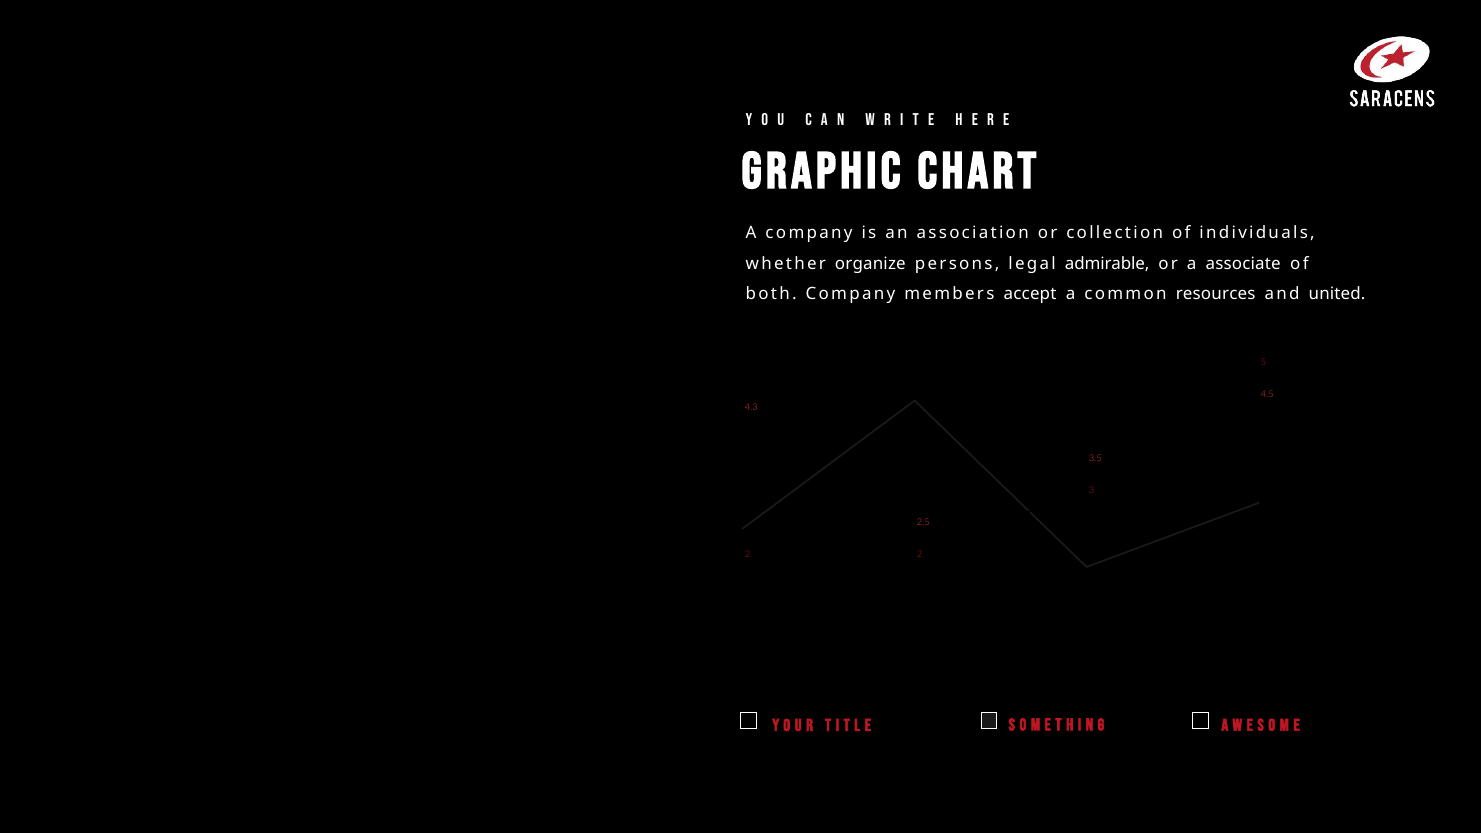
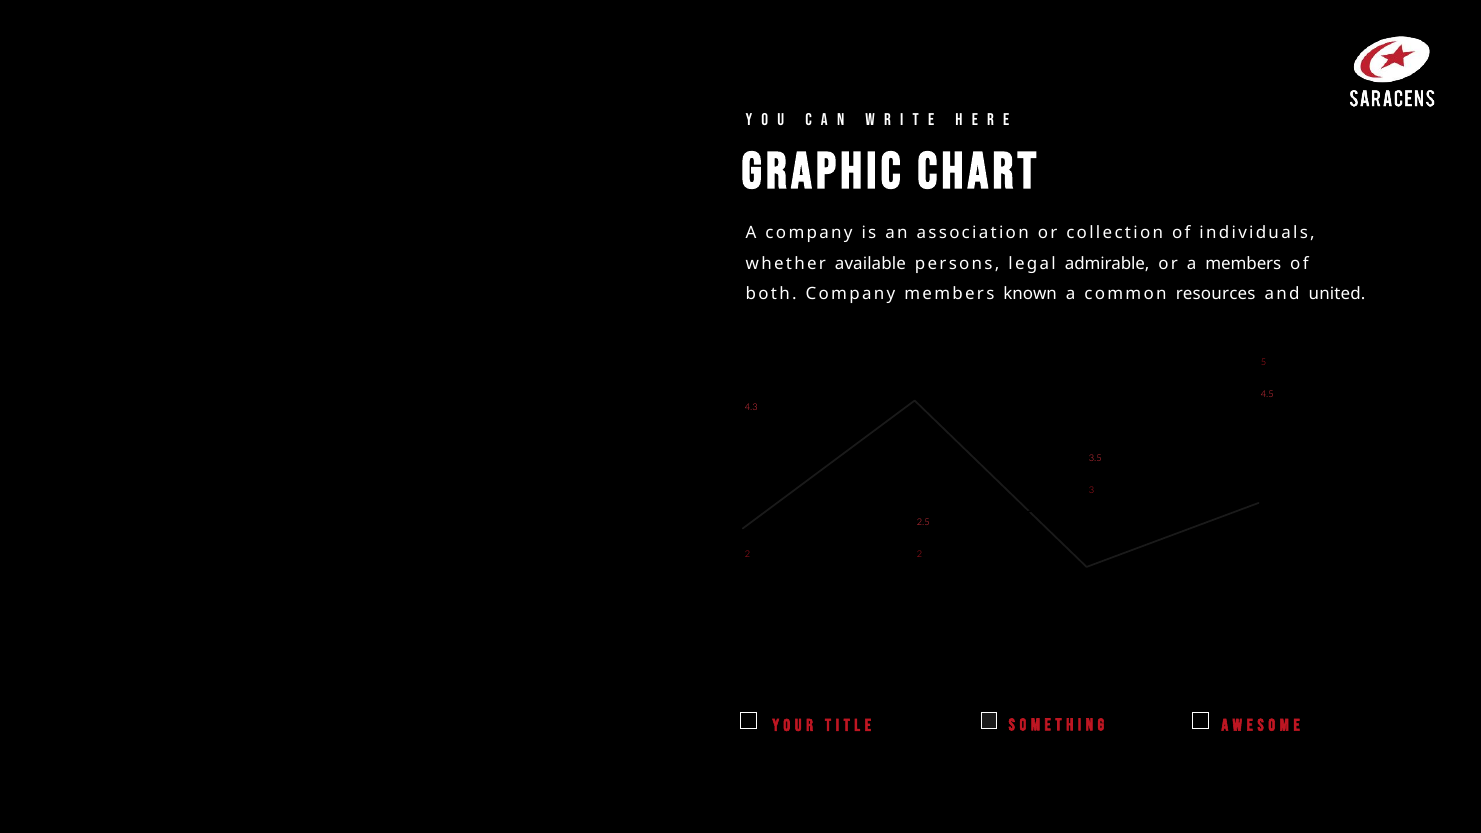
organize: organize -> available (870, 264)
a associate: associate -> members (1243, 264)
accept: accept -> known (1030, 294)
